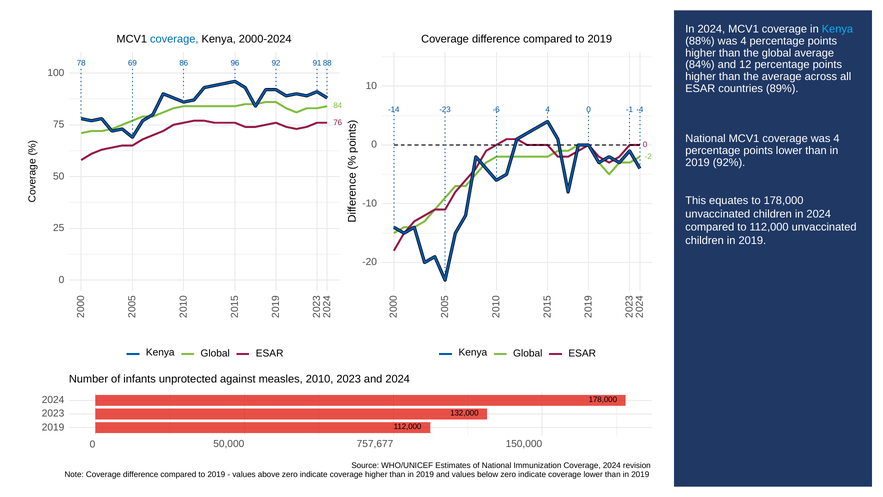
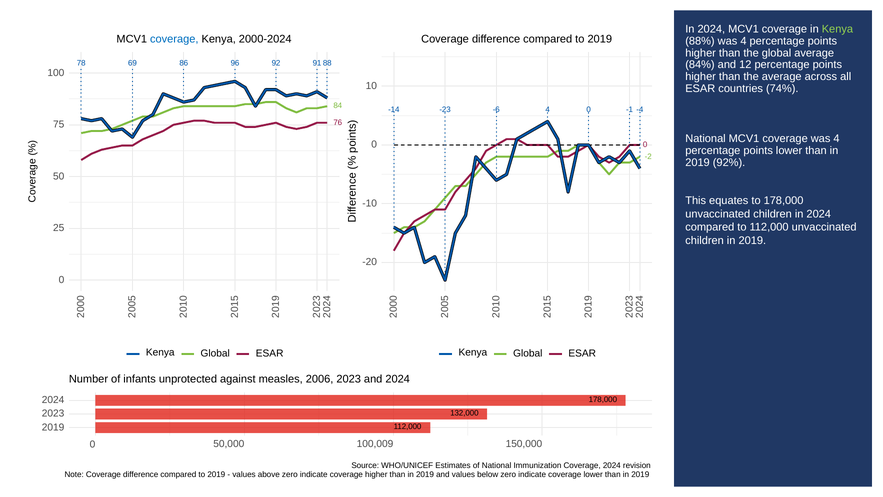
Kenya colour: light blue -> light green (837, 29)
89%: 89% -> 74% (782, 89)
2010: 2010 -> 2006 (320, 379)
757,677: 757,677 -> 100,009 (375, 444)
